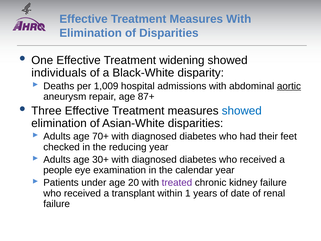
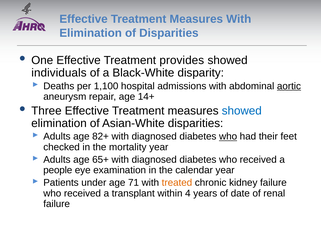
widening: widening -> provides (182, 60)
1,009: 1,009 -> 1,100 (106, 86)
87+: 87+ -> 14+ (146, 97)
70+: 70+ -> 82+ (101, 136)
who underline: none -> present (228, 136)
reducing: reducing -> mortality (128, 147)
30+: 30+ -> 65+ (101, 159)
20: 20 -> 71 (134, 183)
treated colour: purple -> orange (177, 183)
1: 1 -> 4 (188, 193)
